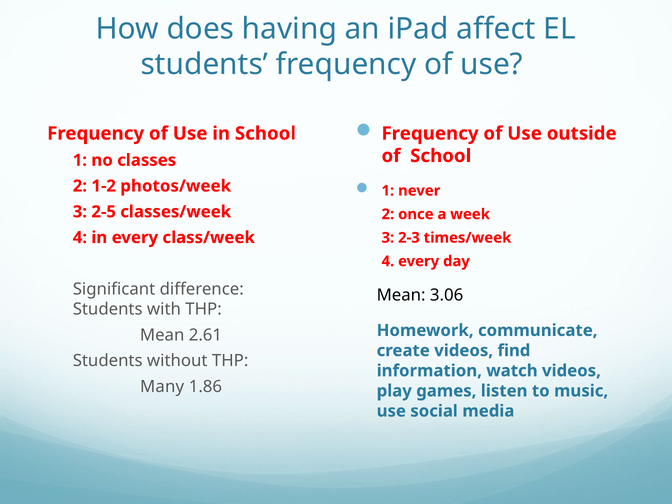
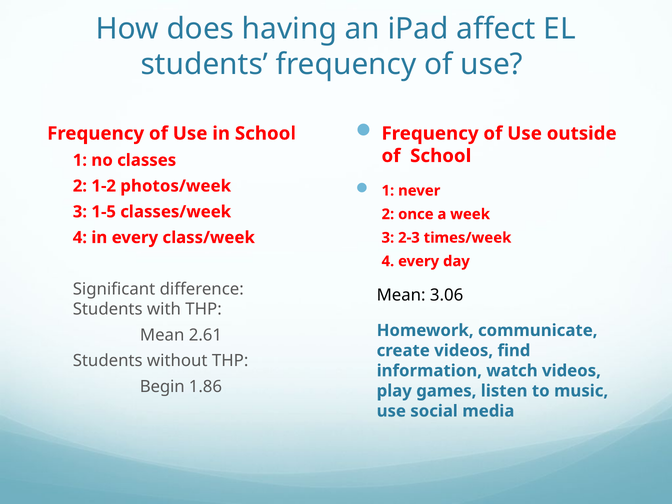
2-5: 2-5 -> 1-5 (104, 212)
Many: Many -> Begin (162, 387)
